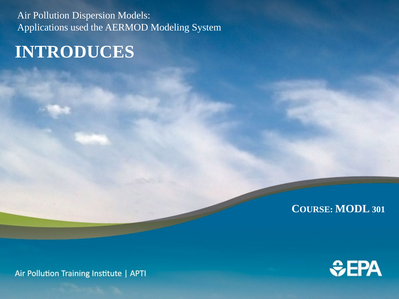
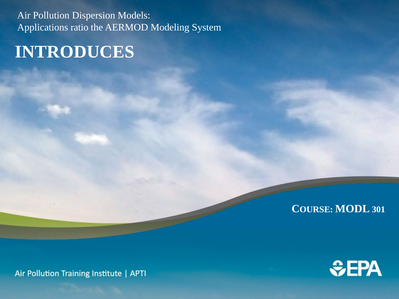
used: used -> ratio (80, 27)
